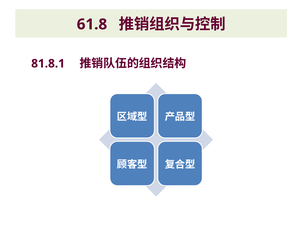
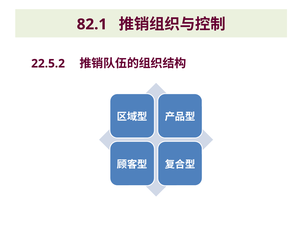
61.8: 61.8 -> 82.1 (92, 24)
81.8.1: 81.8.1 -> 22.5.2 (48, 64)
